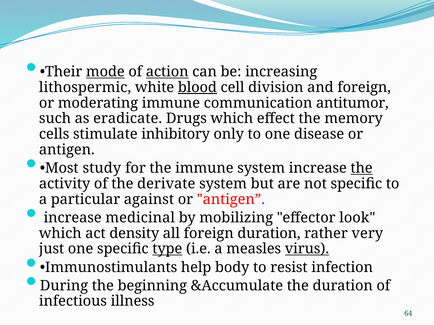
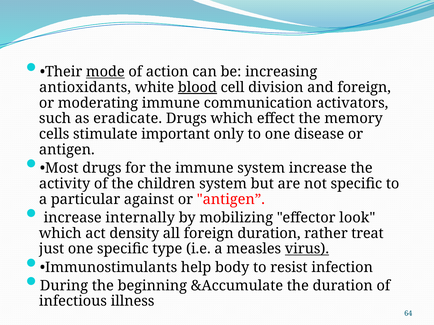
action underline: present -> none (167, 72)
lithospermic: lithospermic -> antioxidants (85, 87)
antitumor: antitumor -> activators (352, 103)
inhibitory: inhibitory -> important (176, 134)
Most study: study -> drugs (102, 168)
the underline: present -> none (362, 168)
derivate: derivate -> children (166, 184)
medicinal: medicinal -> internally (140, 218)
very: very -> treat (367, 234)
type underline: present -> none (167, 249)
